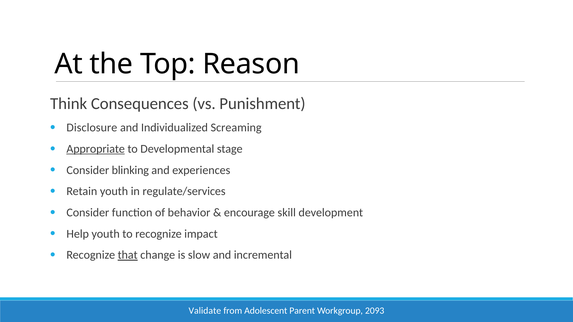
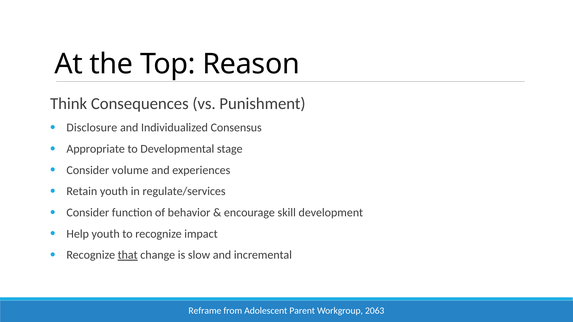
Screaming: Screaming -> Consensus (236, 128)
Appropriate underline: present -> none (96, 149)
blinking: blinking -> volume (130, 170)
Validate: Validate -> Reframe (205, 311)
2093: 2093 -> 2063 (375, 311)
